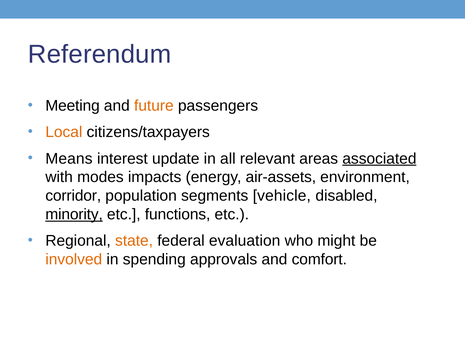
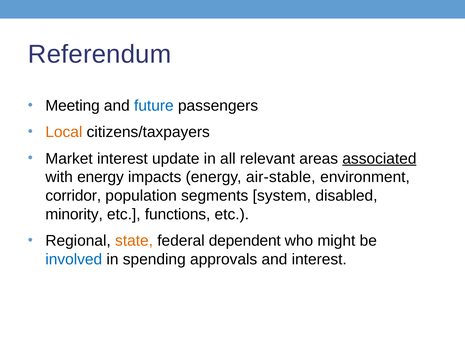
future colour: orange -> blue (154, 106)
Means: Means -> Market (69, 158)
with modes: modes -> energy (100, 177)
air-assets: air-assets -> air-stable (281, 177)
vehicle: vehicle -> system (282, 196)
minority underline: present -> none (74, 214)
evaluation: evaluation -> dependent (245, 241)
involved colour: orange -> blue (74, 259)
and comfort: comfort -> interest (319, 259)
